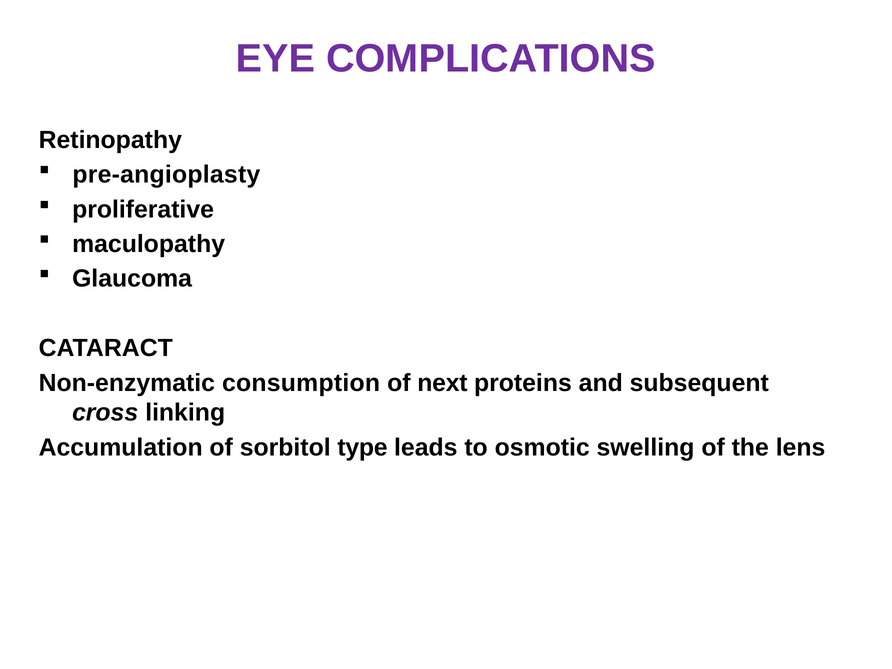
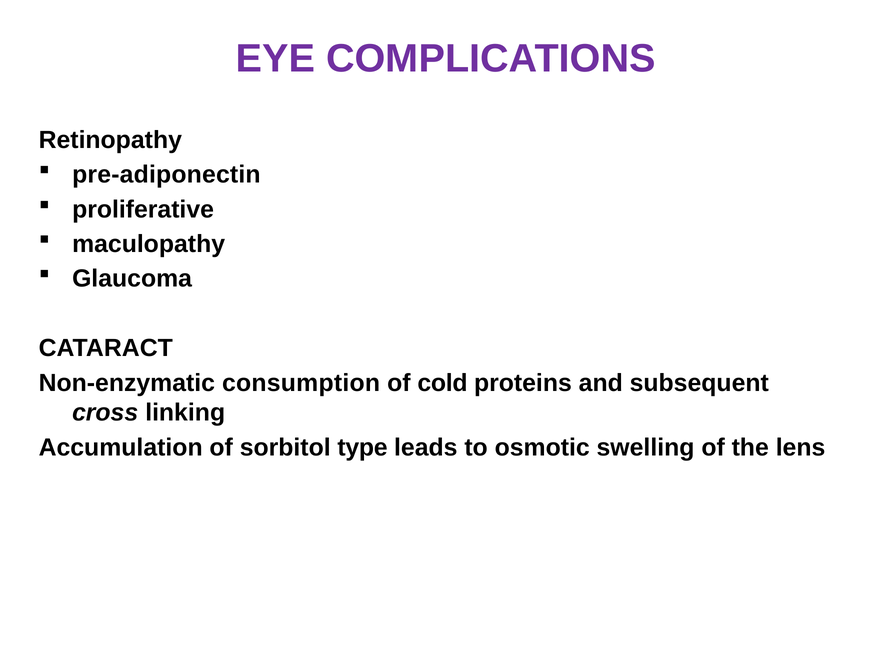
pre-angioplasty: pre-angioplasty -> pre-adiponectin (166, 175)
next: next -> cold (442, 383)
